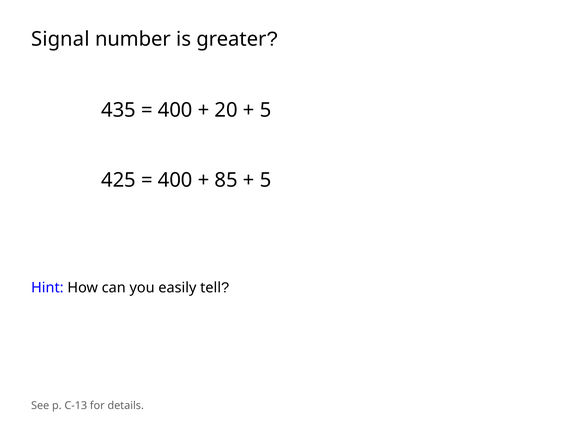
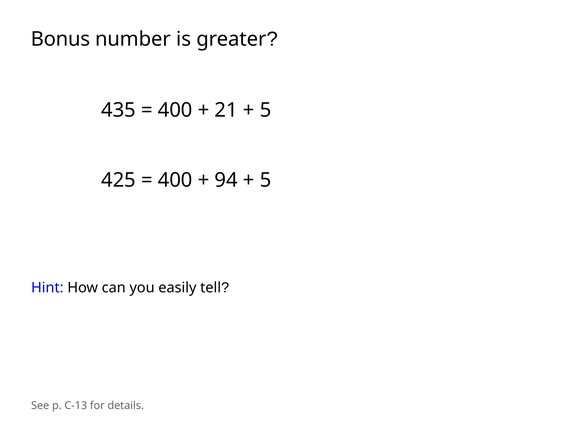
Signal: Signal -> Bonus (61, 39)
20: 20 -> 21 (226, 110)
85: 85 -> 94 (226, 180)
